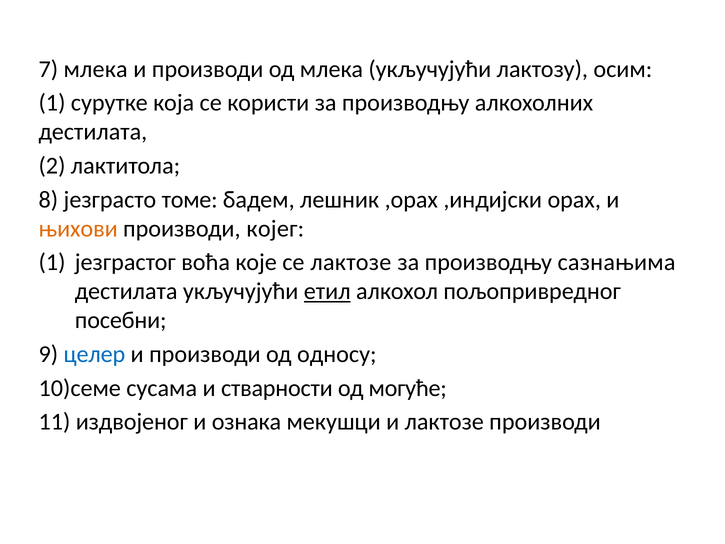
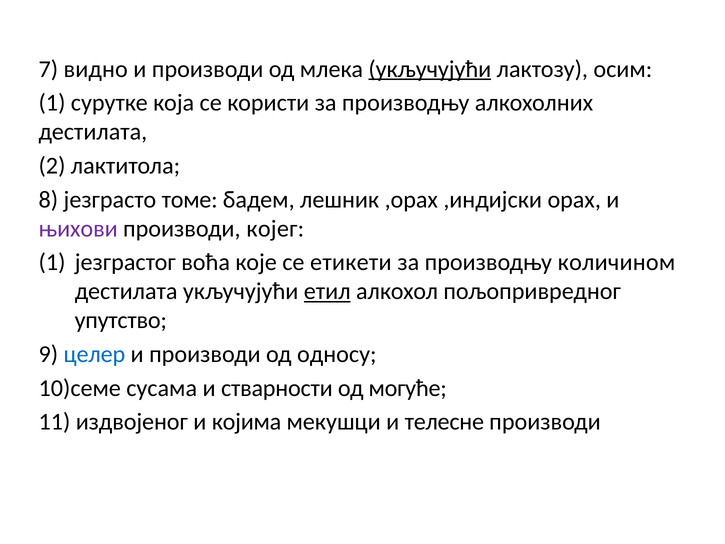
7 млека: млека -> видно (96, 69)
укључујући underline: none -> present (430, 69)
њихови colour: orange -> purple (78, 229)
се лактозе: лактозе -> етикети (351, 262)
сазнањима: сазнањима -> количином (617, 262)
посебни: посебни -> упутство (121, 320)
ознака: ознака -> којима (247, 422)
и лактозе: лактозе -> телесне (444, 422)
